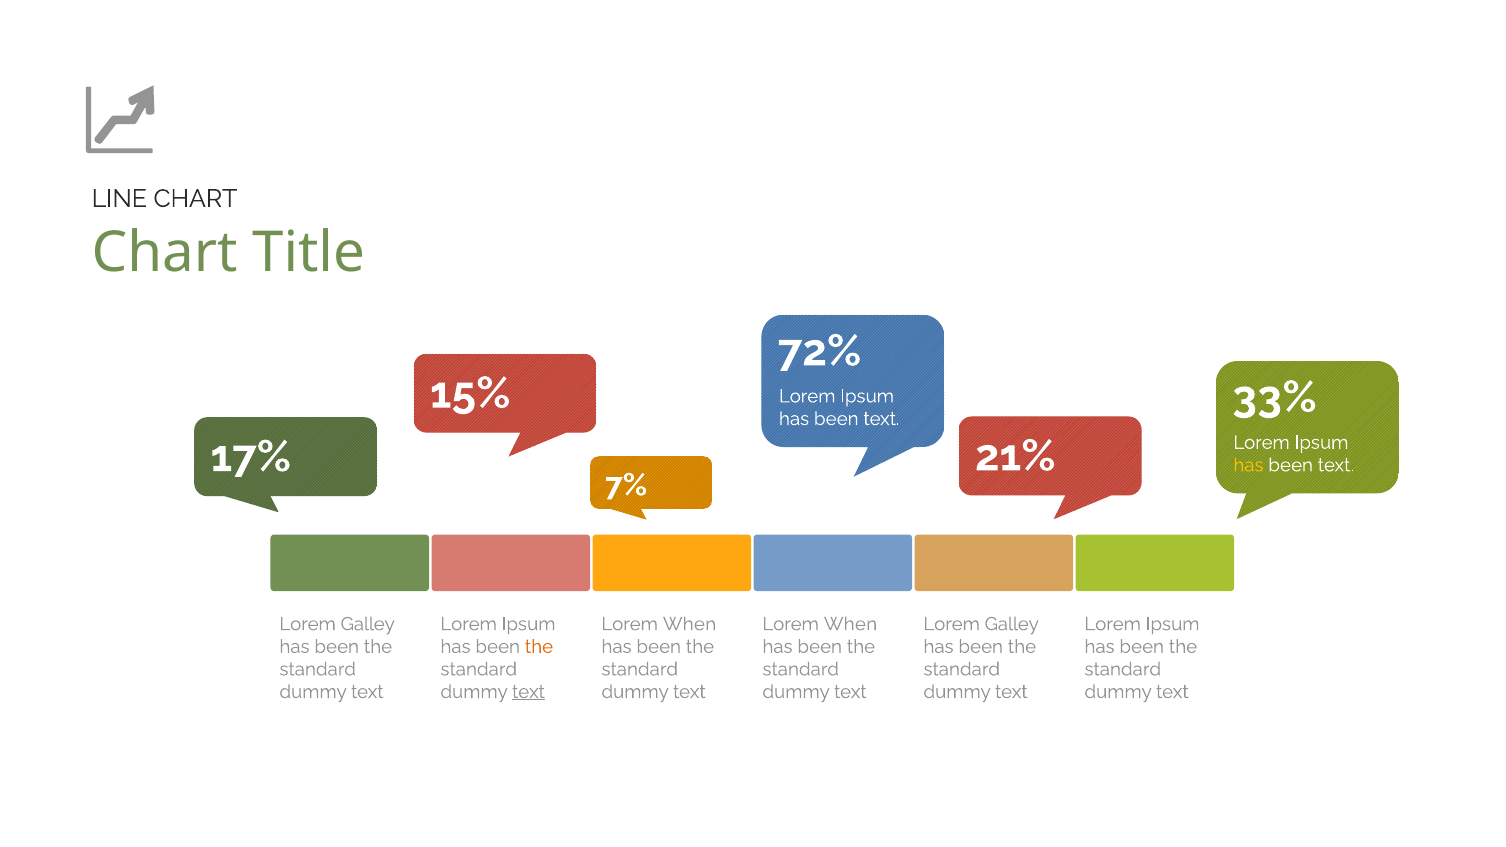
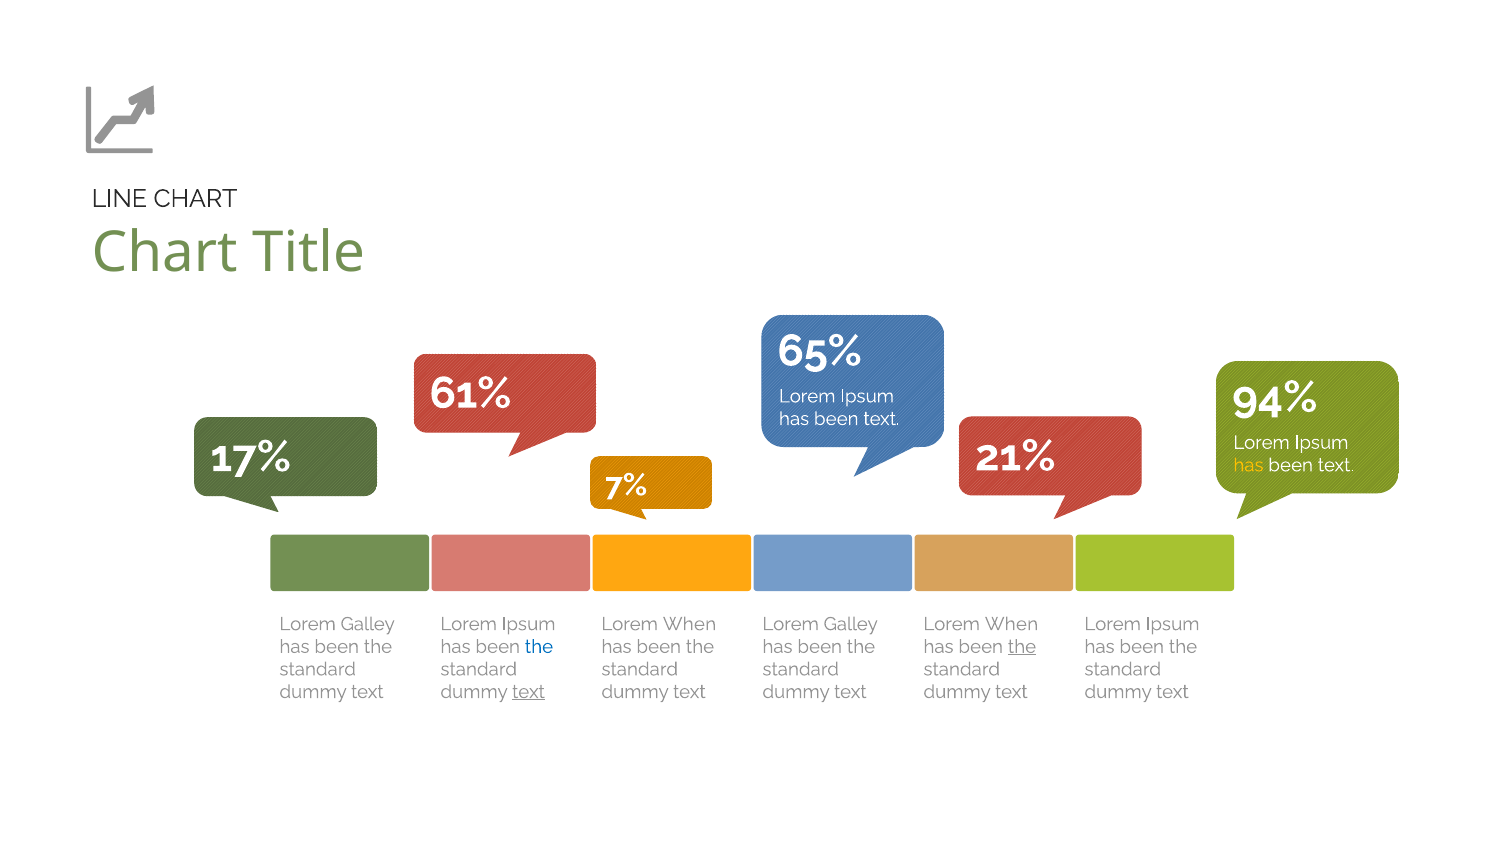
72%: 72% -> 65% (820, 351)
15%: 15% -> 61% (470, 393)
33%: 33% -> 94% (1275, 397)
When: When -> Galley (851, 624)
Galley: Galley -> When (1011, 624)
the colour: orange -> blue (539, 647)
the underline: none -> present (1022, 647)
